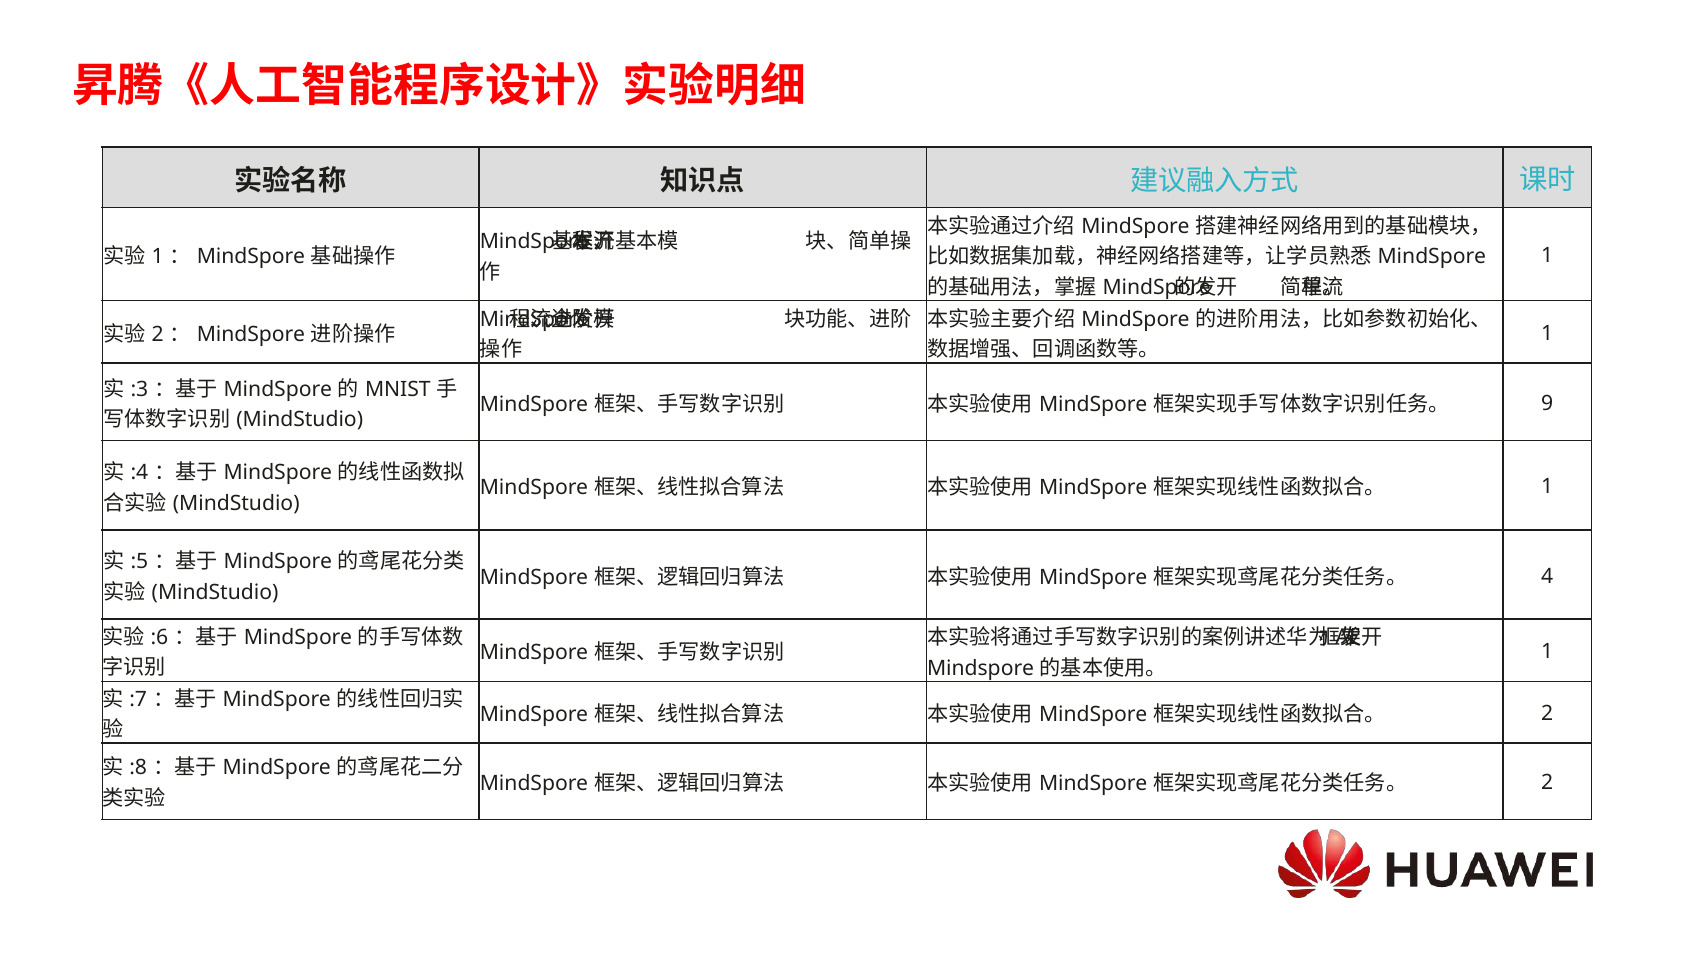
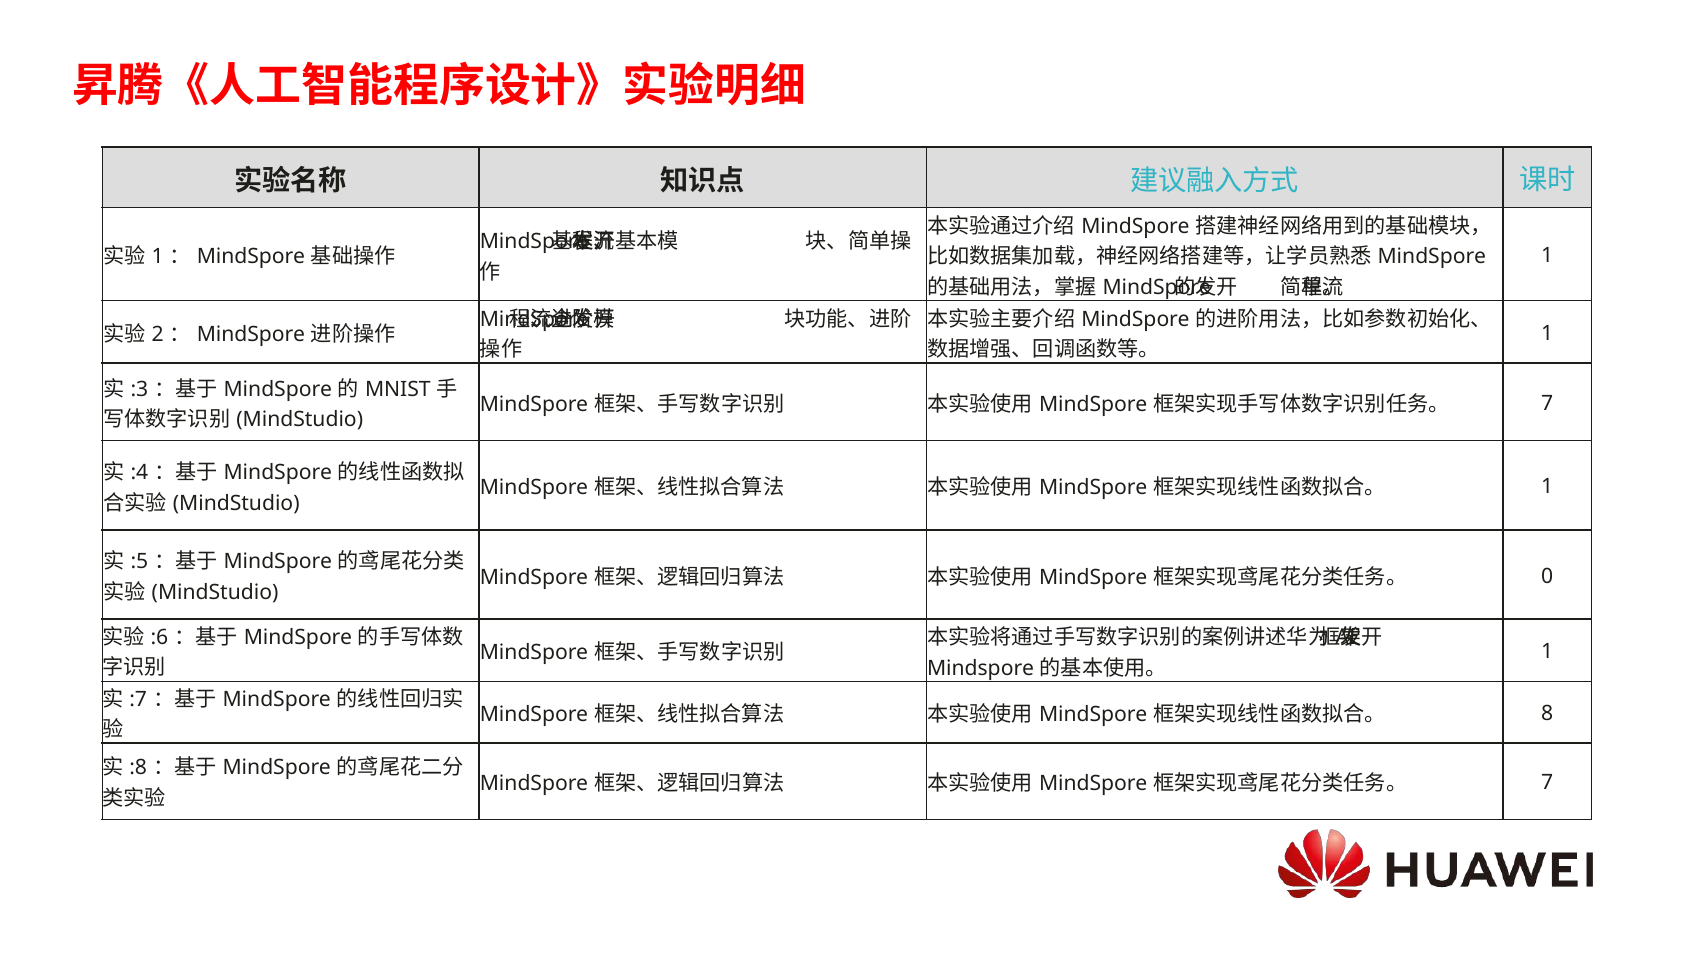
9: 9 -> 7 (1547, 403)
4: 4 -> 0 (1547, 576)
2: 2 -> 8 (1547, 714)
2: 2 -> 7 (1547, 782)
